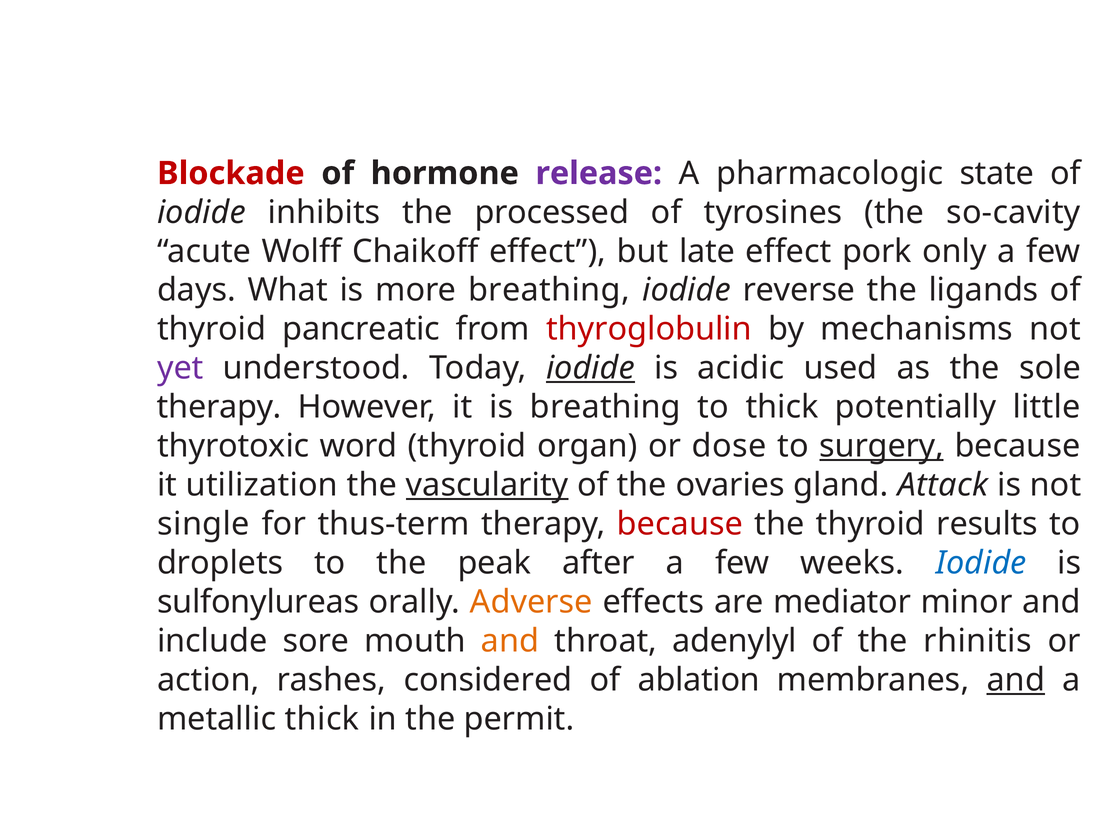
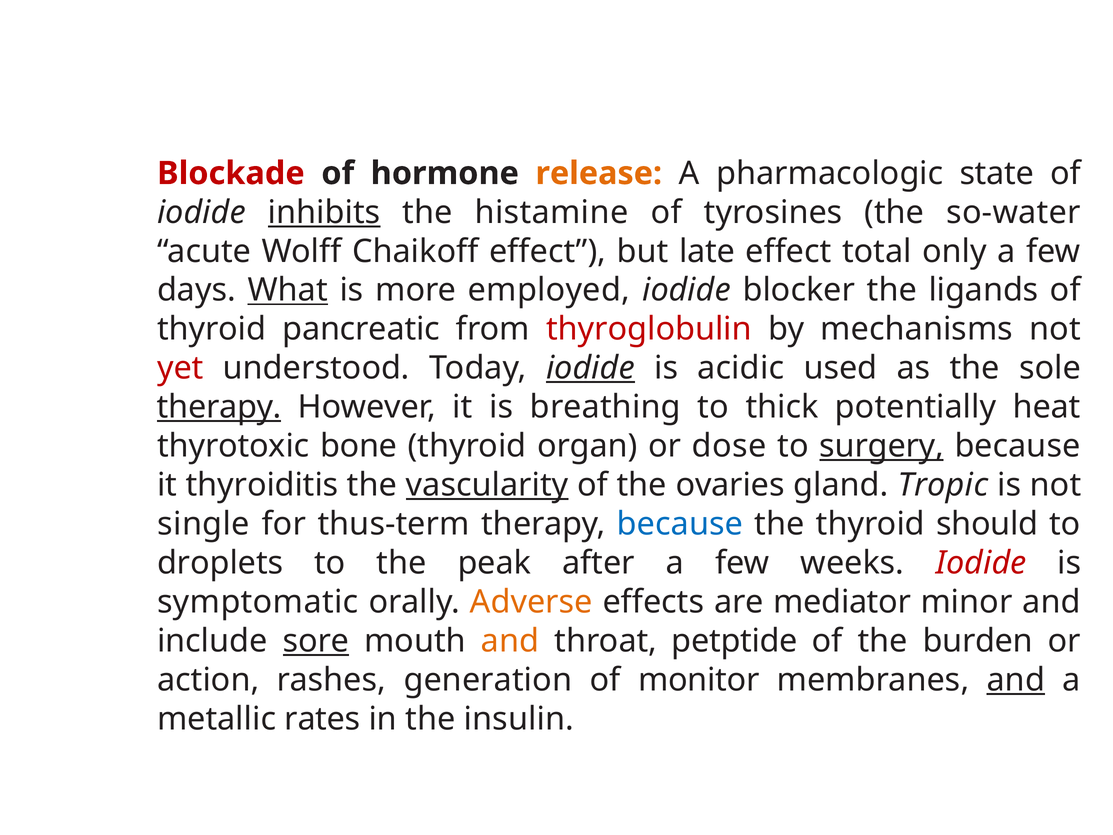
release colour: purple -> orange (599, 173)
inhibits underline: none -> present (324, 212)
processed: processed -> histamine (552, 212)
so-cavity: so-cavity -> so-water (1013, 212)
pork: pork -> total (877, 251)
What underline: none -> present (288, 290)
more breathing: breathing -> employed (549, 290)
reverse: reverse -> blocker (799, 290)
yet colour: purple -> red (180, 368)
therapy underline: none -> present (219, 407)
little: little -> heat (1047, 407)
word: word -> bone (359, 446)
utilization: utilization -> thyroiditis (262, 485)
Attack: Attack -> Tropic (943, 485)
because colour: red -> blue (680, 524)
results: results -> should (987, 524)
Iodide colour: blue -> red (981, 563)
sulfonylureas: sulfonylureas -> symptomatic (258, 602)
sore underline: none -> present (316, 641)
adenylyl: adenylyl -> petptide (735, 641)
rhinitis: rhinitis -> burden (978, 641)
considered: considered -> generation (488, 680)
ablation: ablation -> monitor (699, 680)
metallic thick: thick -> rates (322, 719)
permit: permit -> insulin (519, 719)
